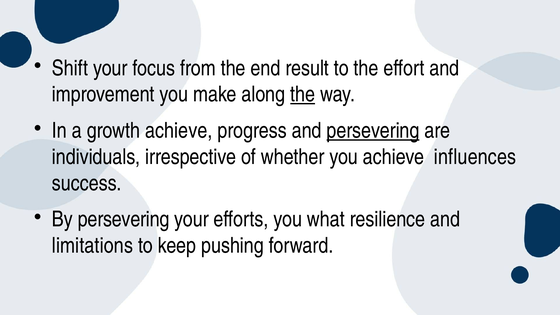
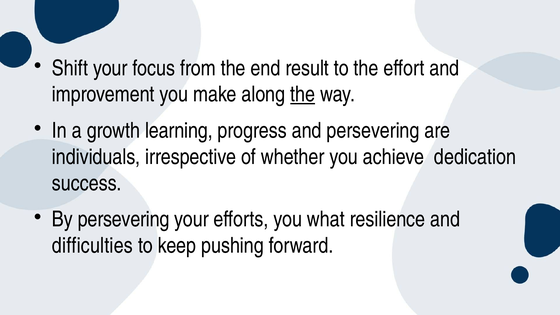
growth achieve: achieve -> learning (179, 131)
persevering underline: present -> none (373, 131)
influences: influences -> dedication (475, 157)
limitations: limitations -> difficulties (92, 246)
